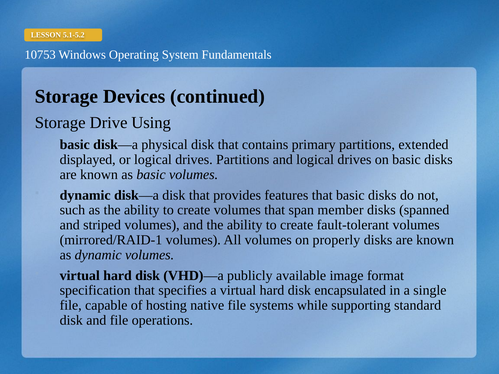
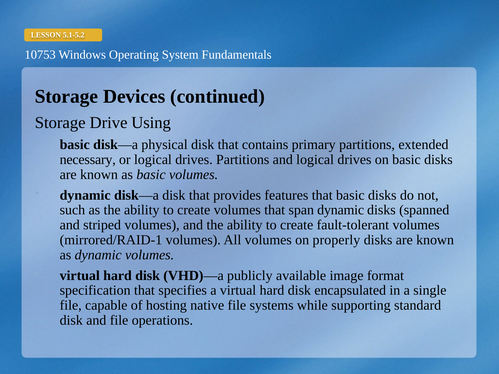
displayed: displayed -> necessary (88, 160)
span member: member -> dynamic (341, 210)
